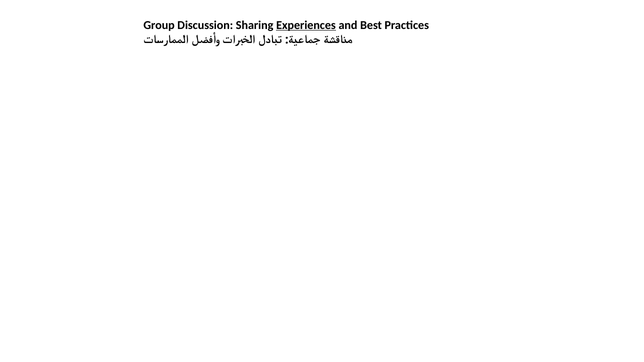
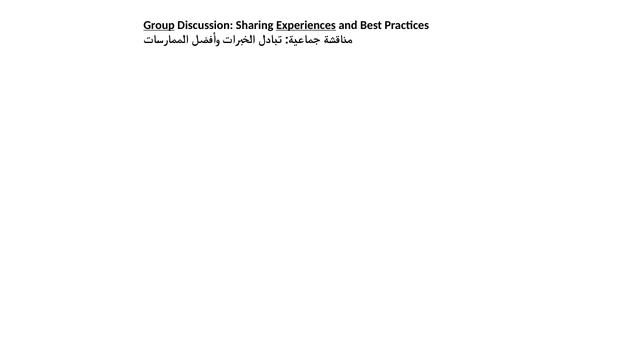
Group underline: none -> present (159, 25)
